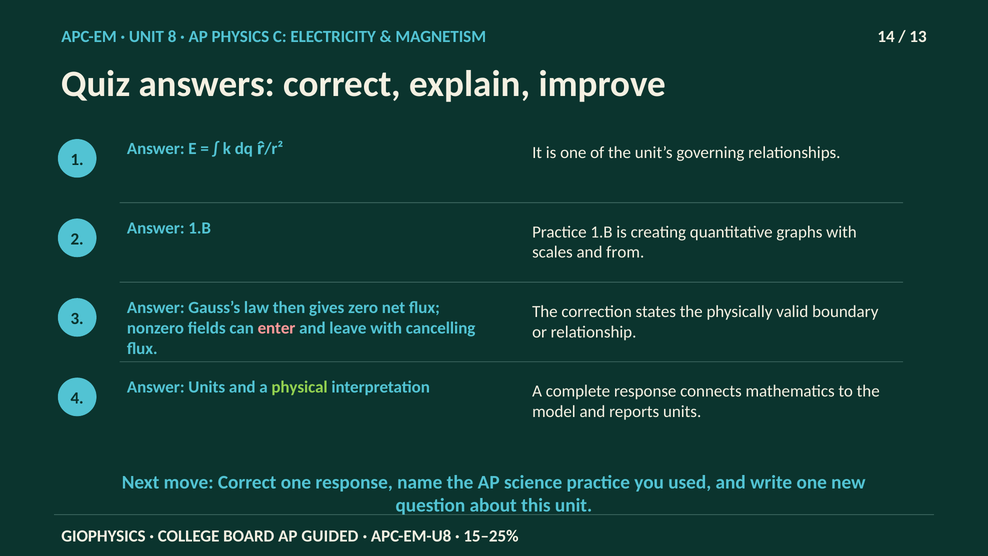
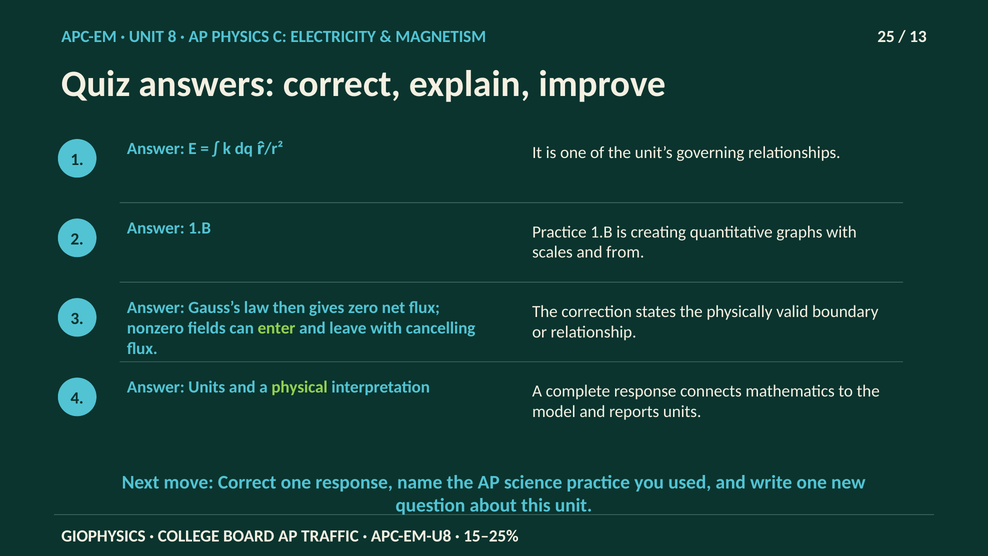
14: 14 -> 25 (886, 37)
enter colour: pink -> light green (277, 328)
GUIDED: GUIDED -> TRAFFIC (330, 536)
